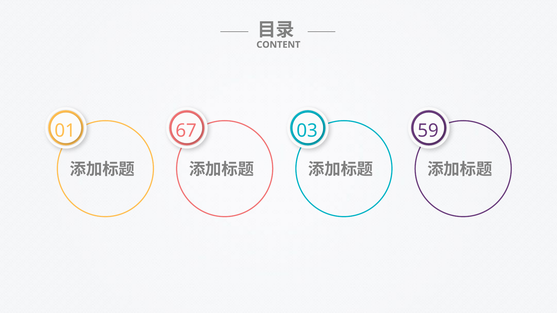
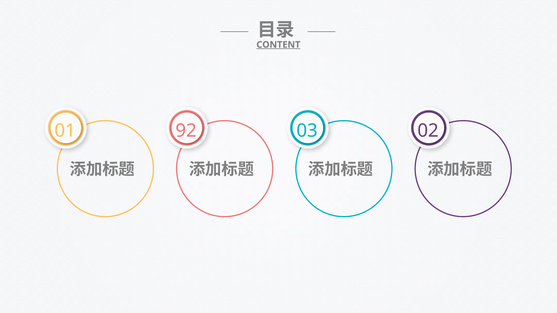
CONTENT underline: none -> present (278, 45)
67: 67 -> 92 (186, 131)
59: 59 -> 02 (428, 131)
